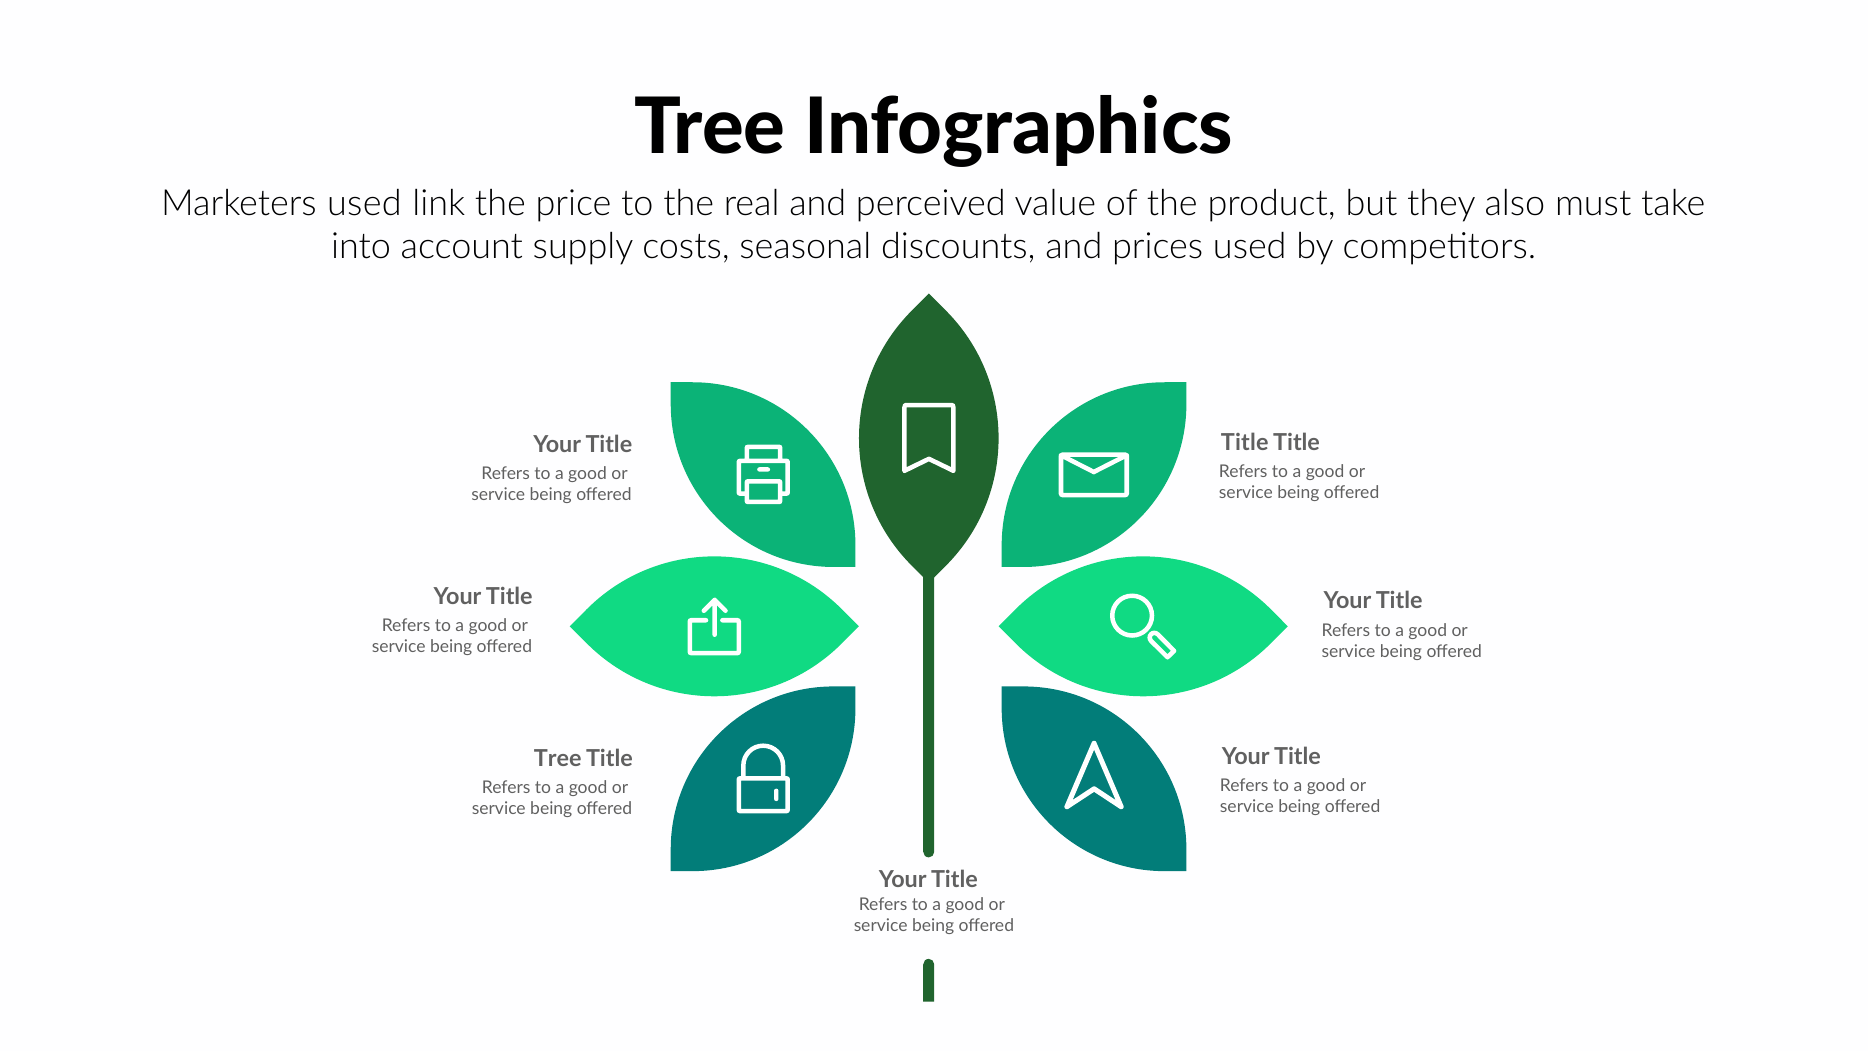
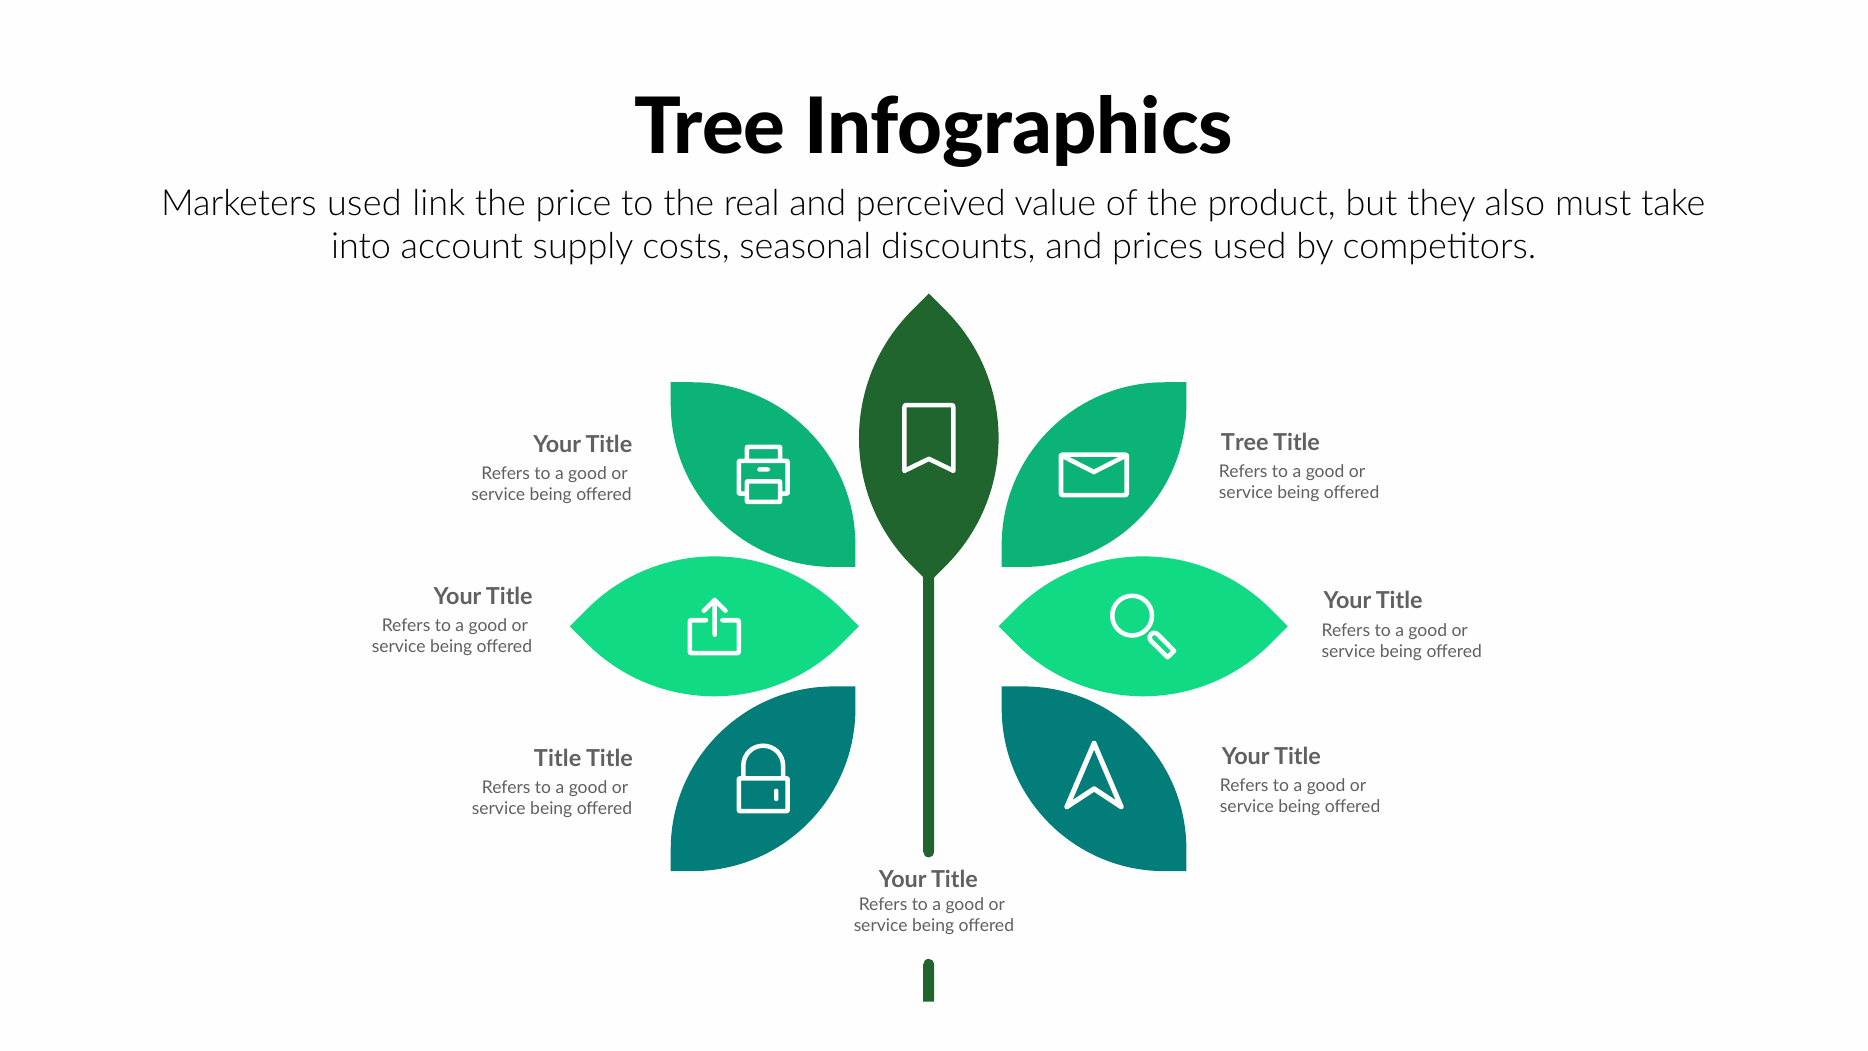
Title: Title -> Tree (1245, 443)
Tree: Tree -> Title (558, 759)
